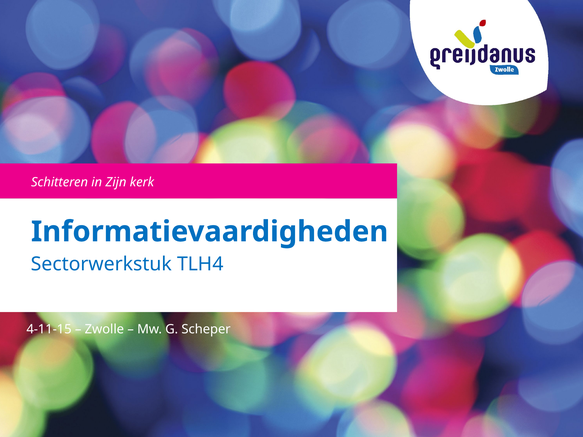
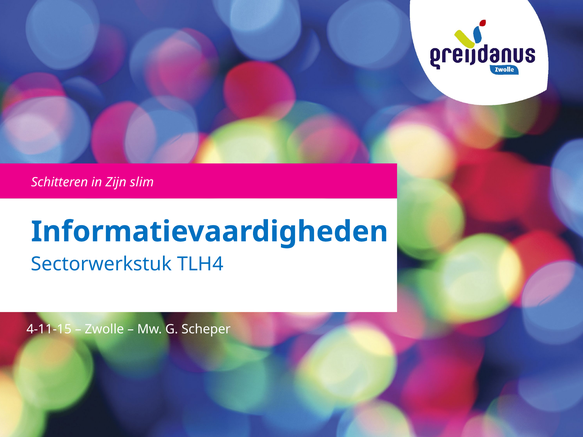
kerk: kerk -> slim (142, 182)
